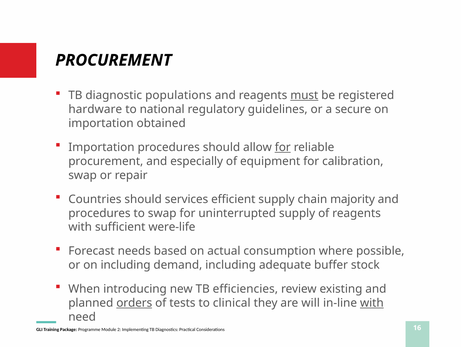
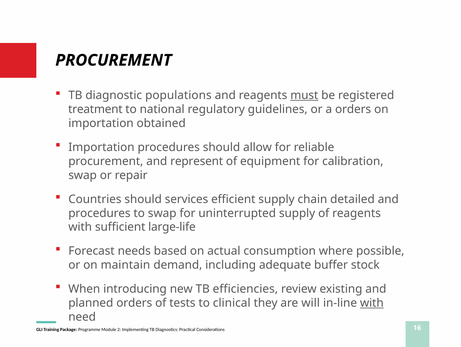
hardware: hardware -> treatment (95, 109)
a secure: secure -> orders (353, 109)
for underline: present -> none (283, 147)
especially: especially -> represent (197, 161)
majority: majority -> detailed (352, 199)
were-life: were-life -> large-life (172, 227)
on including: including -> maintain (125, 265)
orders underline: present -> none (134, 303)
